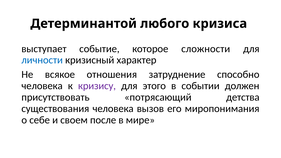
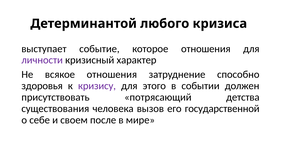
которое сложности: сложности -> отношения (206, 49)
личности colour: blue -> purple (42, 60)
человека: человека -> здоровья (42, 86)
миропонимания: миропонимания -> государственной (222, 109)
